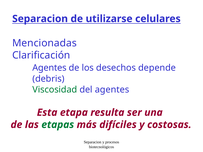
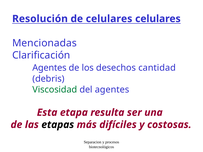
Separacion: Separacion -> Resolución (40, 19)
de utilizarse: utilizarse -> celulares (109, 19)
depende: depende -> cantidad (157, 68)
etapas colour: green -> black (58, 125)
